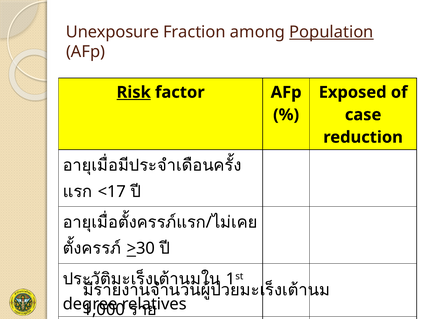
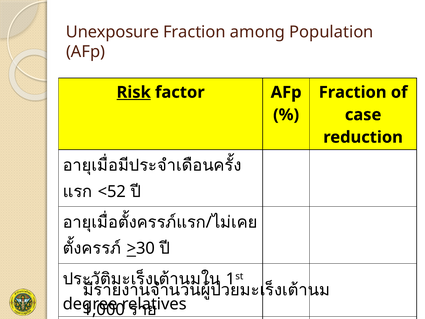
Population underline: present -> none (331, 32)
Exposed: Exposed -> Fraction (353, 92)
<17: <17 -> <52 (112, 192)
